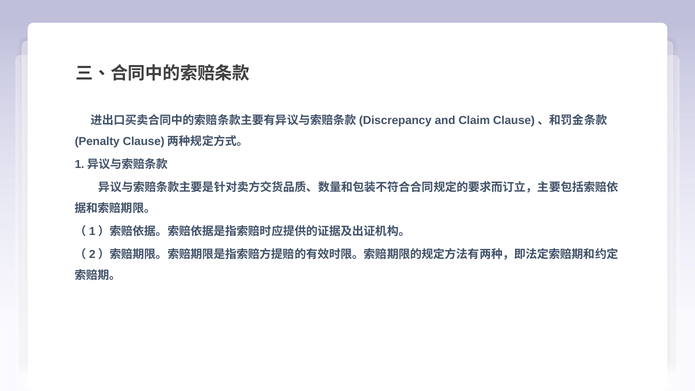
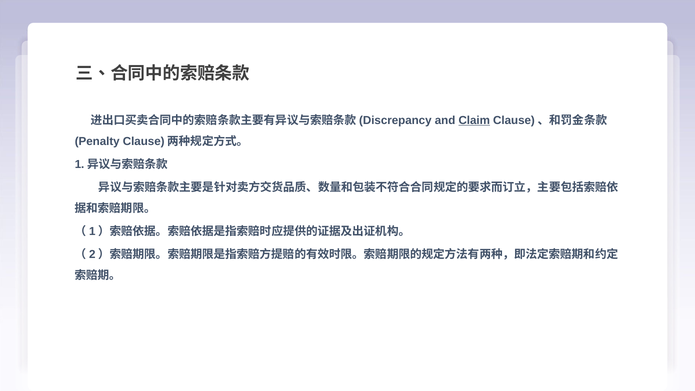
Claim underline: none -> present (474, 120)
